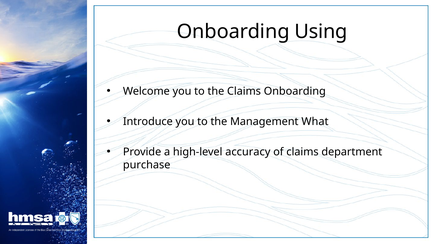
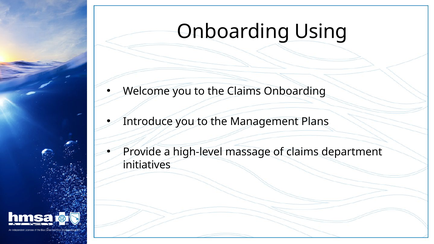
What: What -> Plans (315, 122)
accuracy: accuracy -> massage (248, 152)
purchase: purchase -> initiatives (147, 165)
